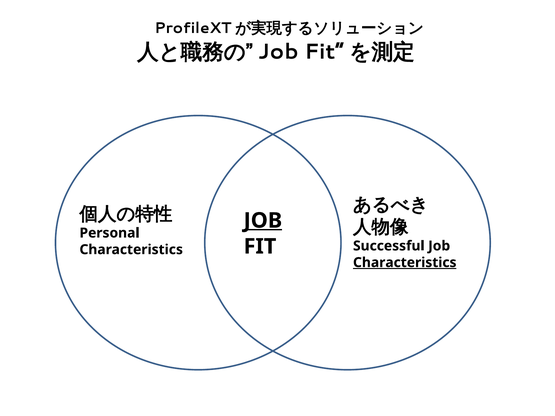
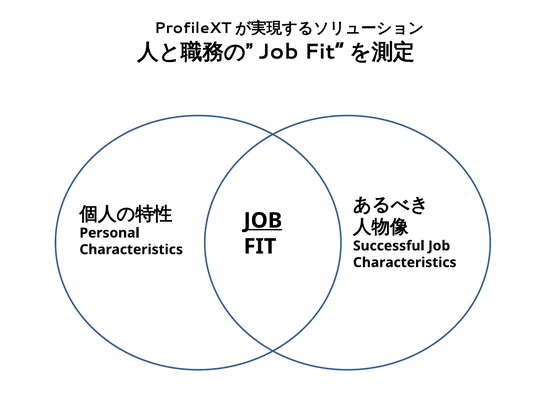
Characteristics underline: present -> none (405, 263)
